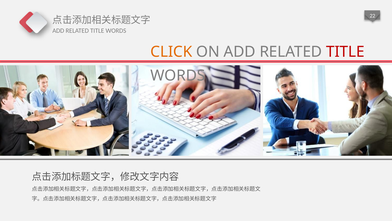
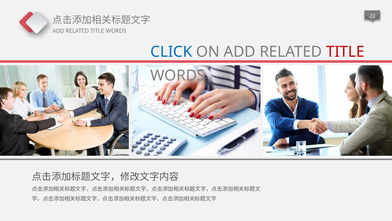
CLICK colour: orange -> blue (171, 52)
